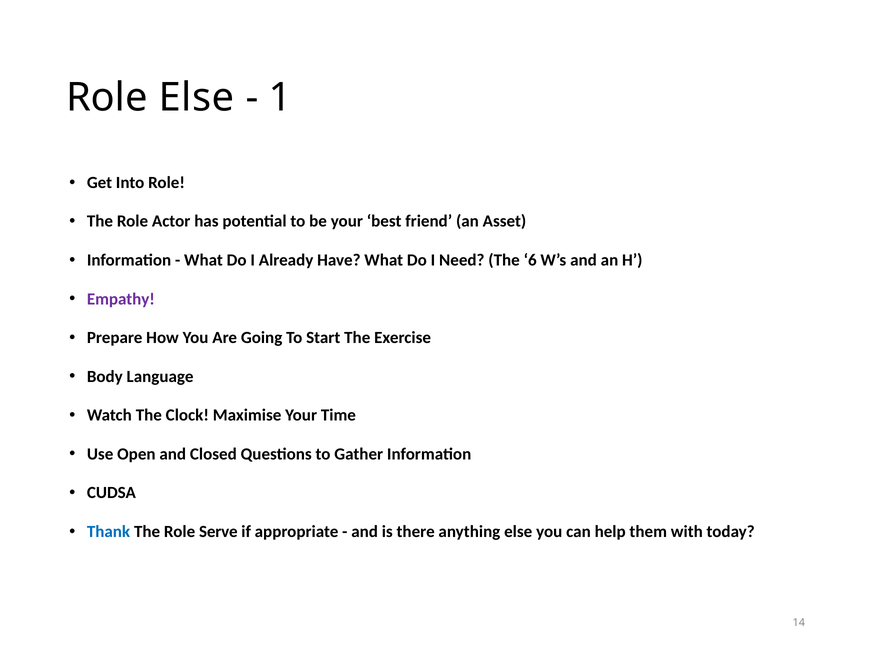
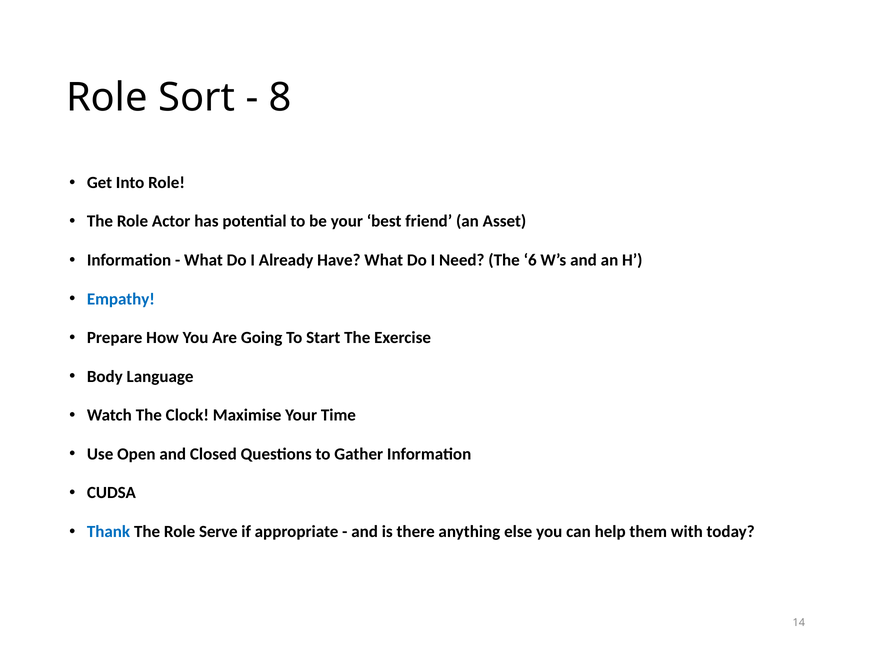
Role Else: Else -> Sort (197, 98)
1: 1 -> 8 (280, 98)
Empathy colour: purple -> blue (121, 299)
